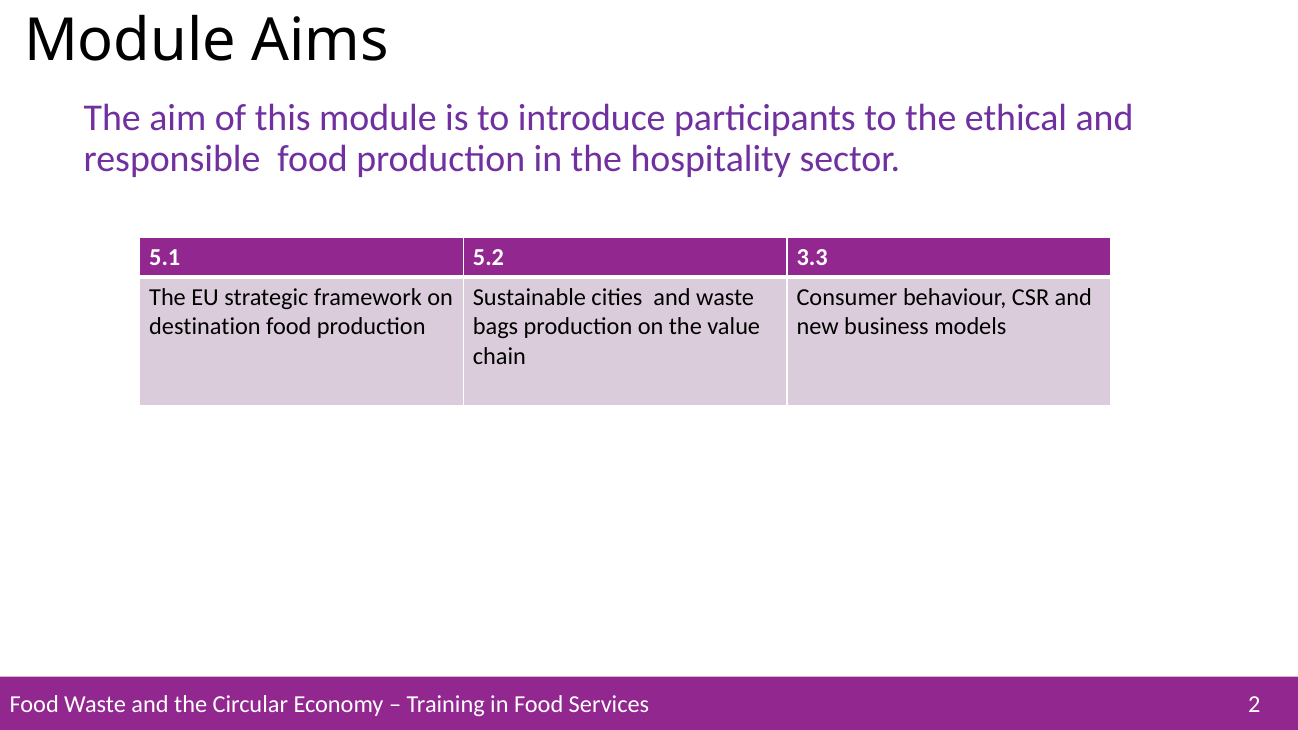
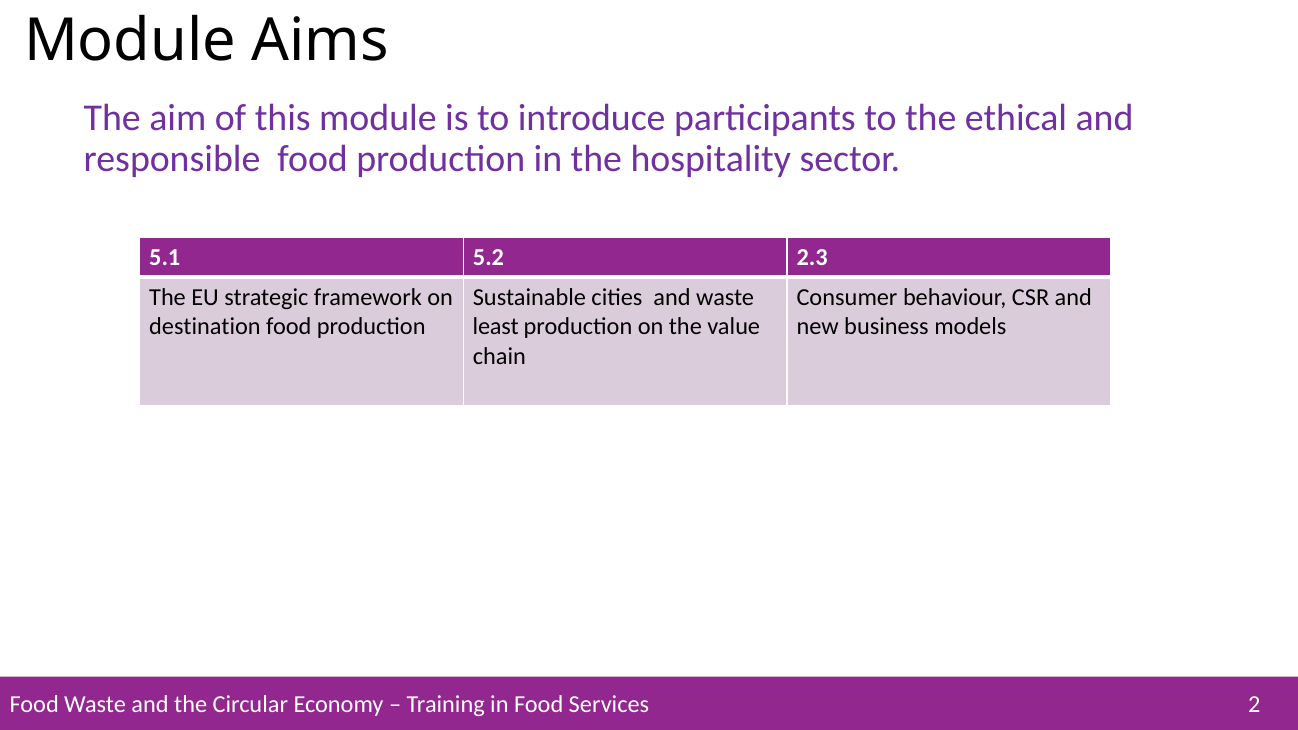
3.3: 3.3 -> 2.3 (812, 258)
bags: bags -> least (496, 327)
